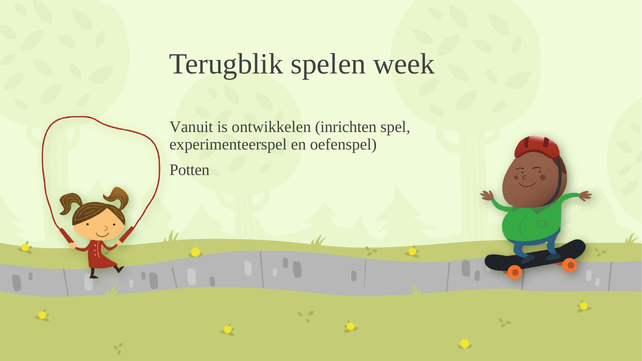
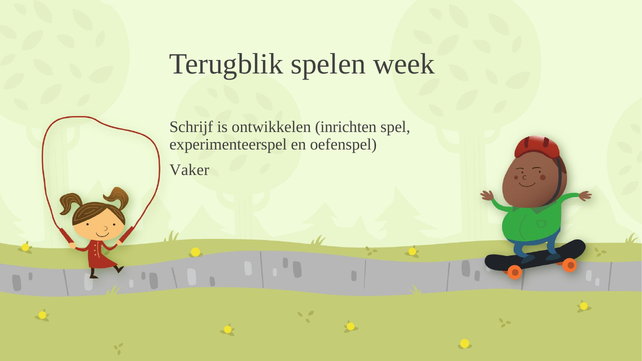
Vanuit: Vanuit -> Schrijf (191, 127)
Potten: Potten -> Vaker (189, 170)
